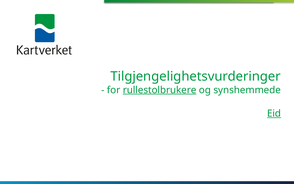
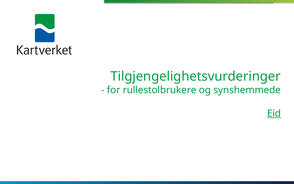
rullestolbrukere underline: present -> none (160, 90)
